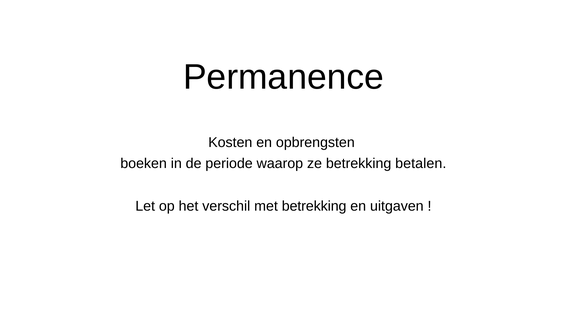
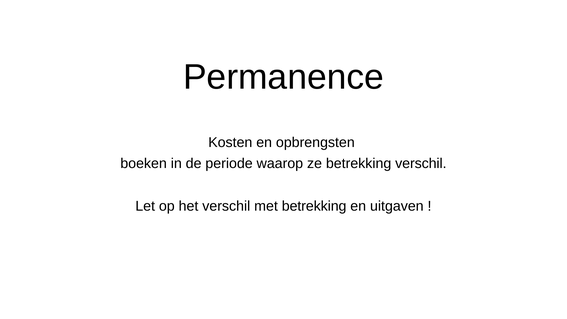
betrekking betalen: betalen -> verschil (421, 164)
